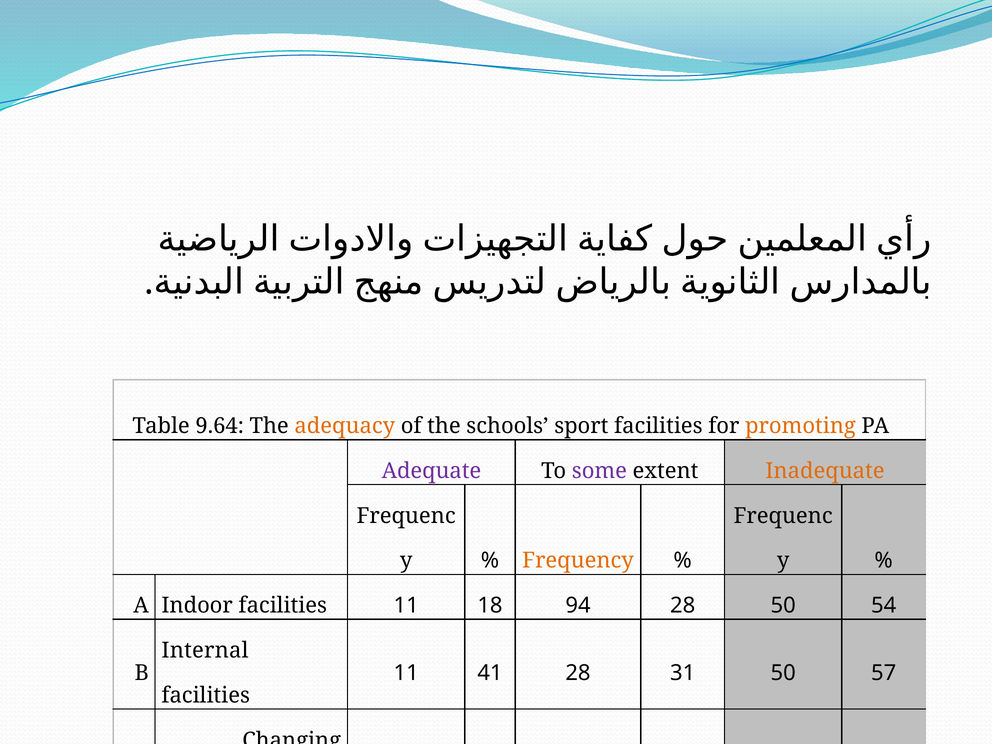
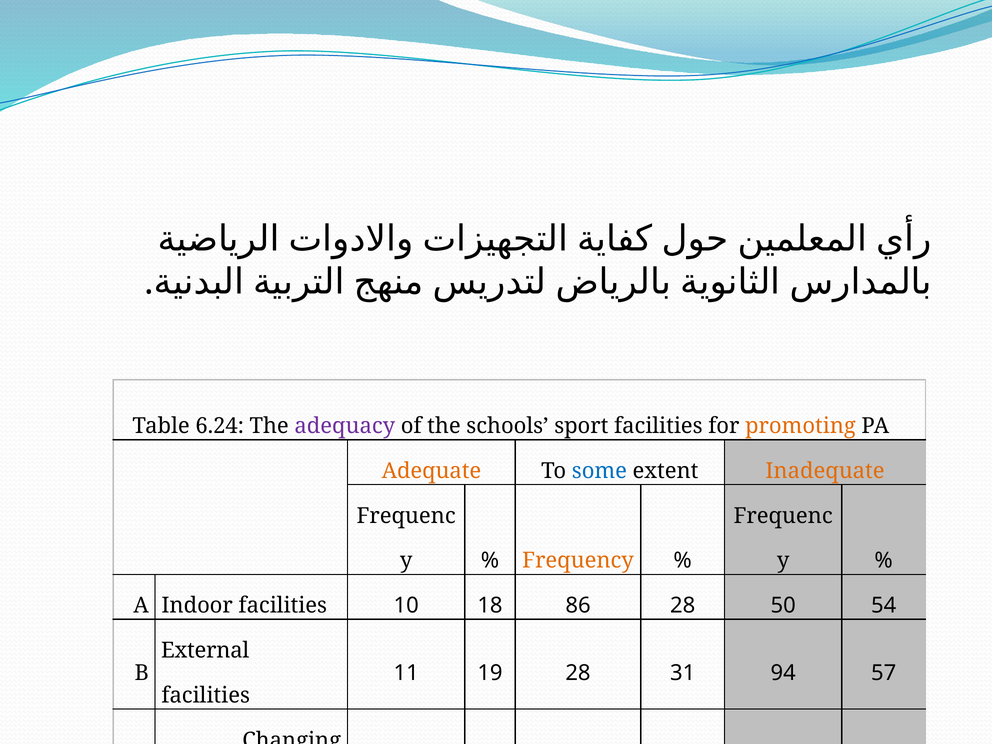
9.64: 9.64 -> 6.24 (220, 426)
adequacy colour: orange -> purple (345, 426)
Adequate colour: purple -> orange (431, 471)
some colour: purple -> blue (599, 471)
Indoor facilities 11: 11 -> 10 (406, 606)
94: 94 -> 86 (578, 606)
Internal: Internal -> External (205, 650)
41: 41 -> 19 (490, 673)
31 50: 50 -> 94 (783, 673)
